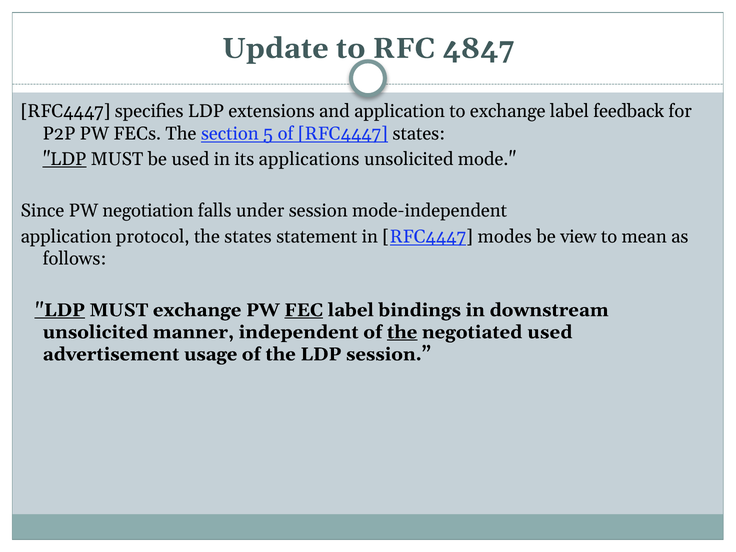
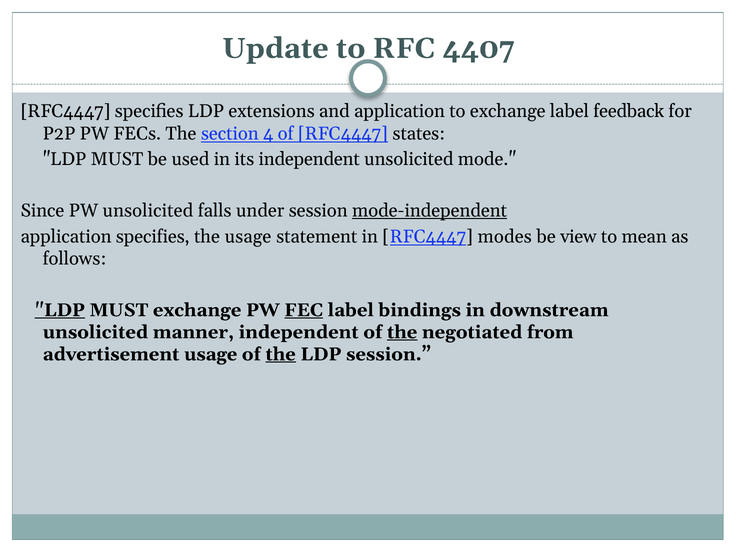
4847: 4847 -> 4407 (478, 48)
5: 5 -> 4 (268, 133)
LDP underline: present -> none (65, 159)
its applications: applications -> independent (309, 159)
PW negotiation: negotiation -> unsolicited (148, 211)
mode-independent underline: none -> present (430, 211)
application protocol: protocol -> specifies (153, 236)
the states: states -> usage (248, 236)
negotiated used: used -> from (550, 332)
the underline: none -> present (281, 354)
